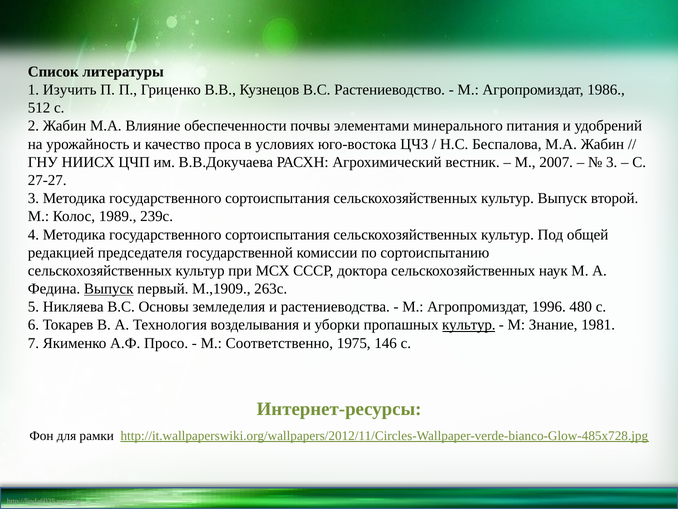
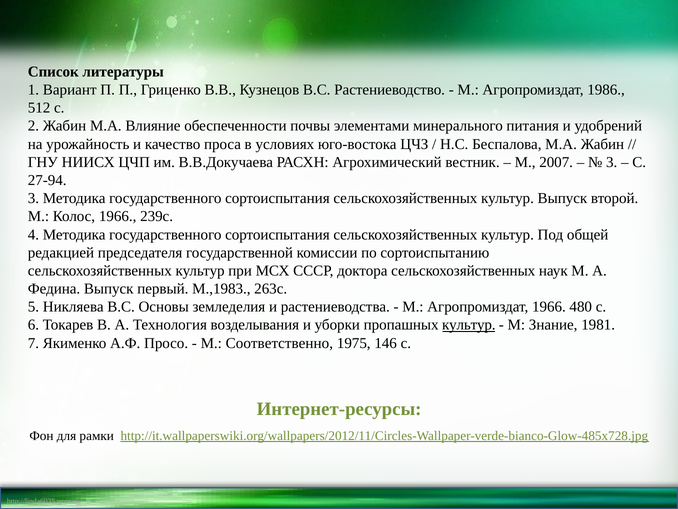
Изучить: Изучить -> Вариант (70, 90)
27-27: 27-27 -> 27-94 (47, 180)
Колос 1989: 1989 -> 1966 (118, 216)
Выпуск underline: present -> none (109, 289)
М.,1909: М.,1909 -> М.,1983 (221, 289)
Агропромиздат 1996: 1996 -> 1966 (549, 307)
